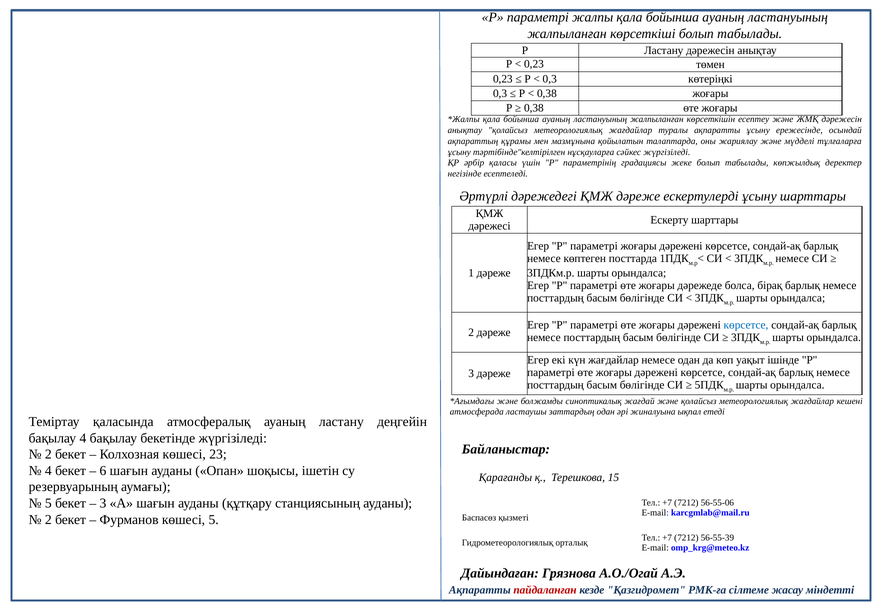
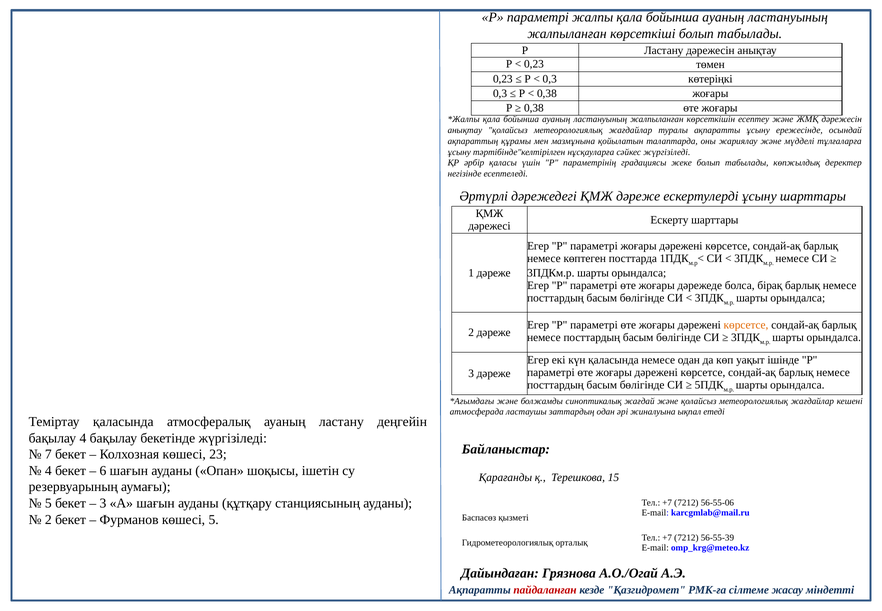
көрсетсе colour: blue -> orange (746, 325)
күн жағдайлар: жағдайлар -> қаласында (613, 360)
2: 2 -> 7 (48, 454)
